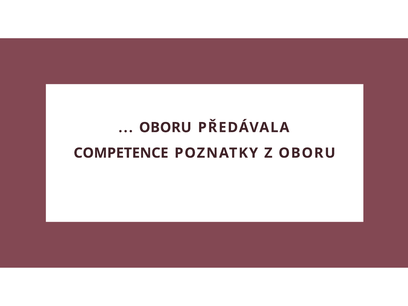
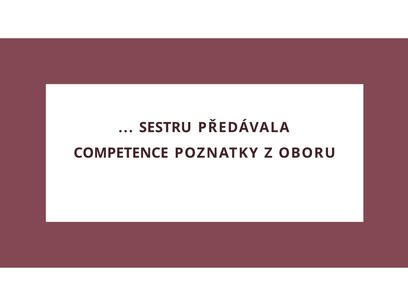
OBORU: OBORU -> SESTRU (165, 127)
